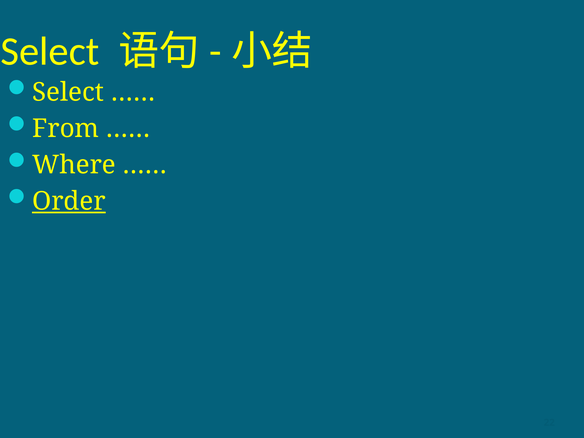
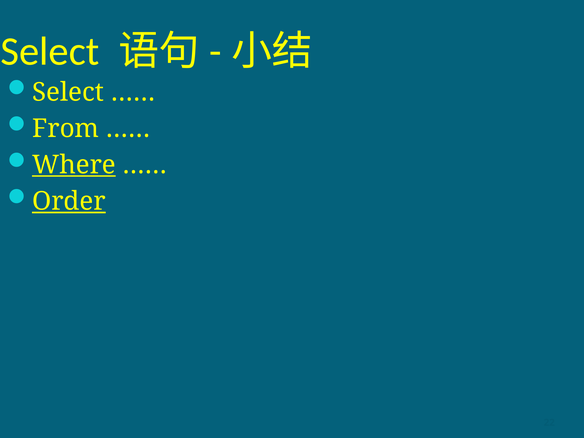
Where underline: none -> present (74, 165)
